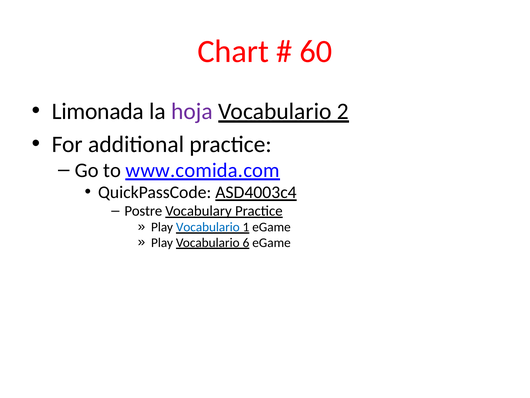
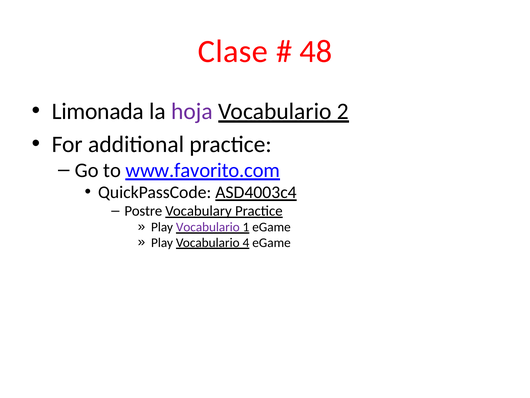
Chart: Chart -> Clase (233, 51)
60: 60 -> 48 (316, 51)
www.comida.com: www.comida.com -> www.favorito.com (203, 170)
Vocabulario colour: blue -> purple (208, 227)
6: 6 -> 4 (246, 242)
